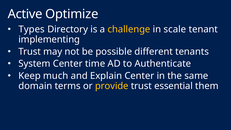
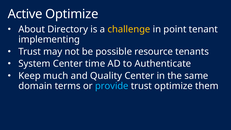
Types: Types -> About (32, 29)
scale: scale -> point (175, 29)
different: different -> resource (154, 52)
Explain: Explain -> Quality (106, 76)
provide colour: yellow -> light blue (112, 86)
trust essential: essential -> optimize (174, 86)
